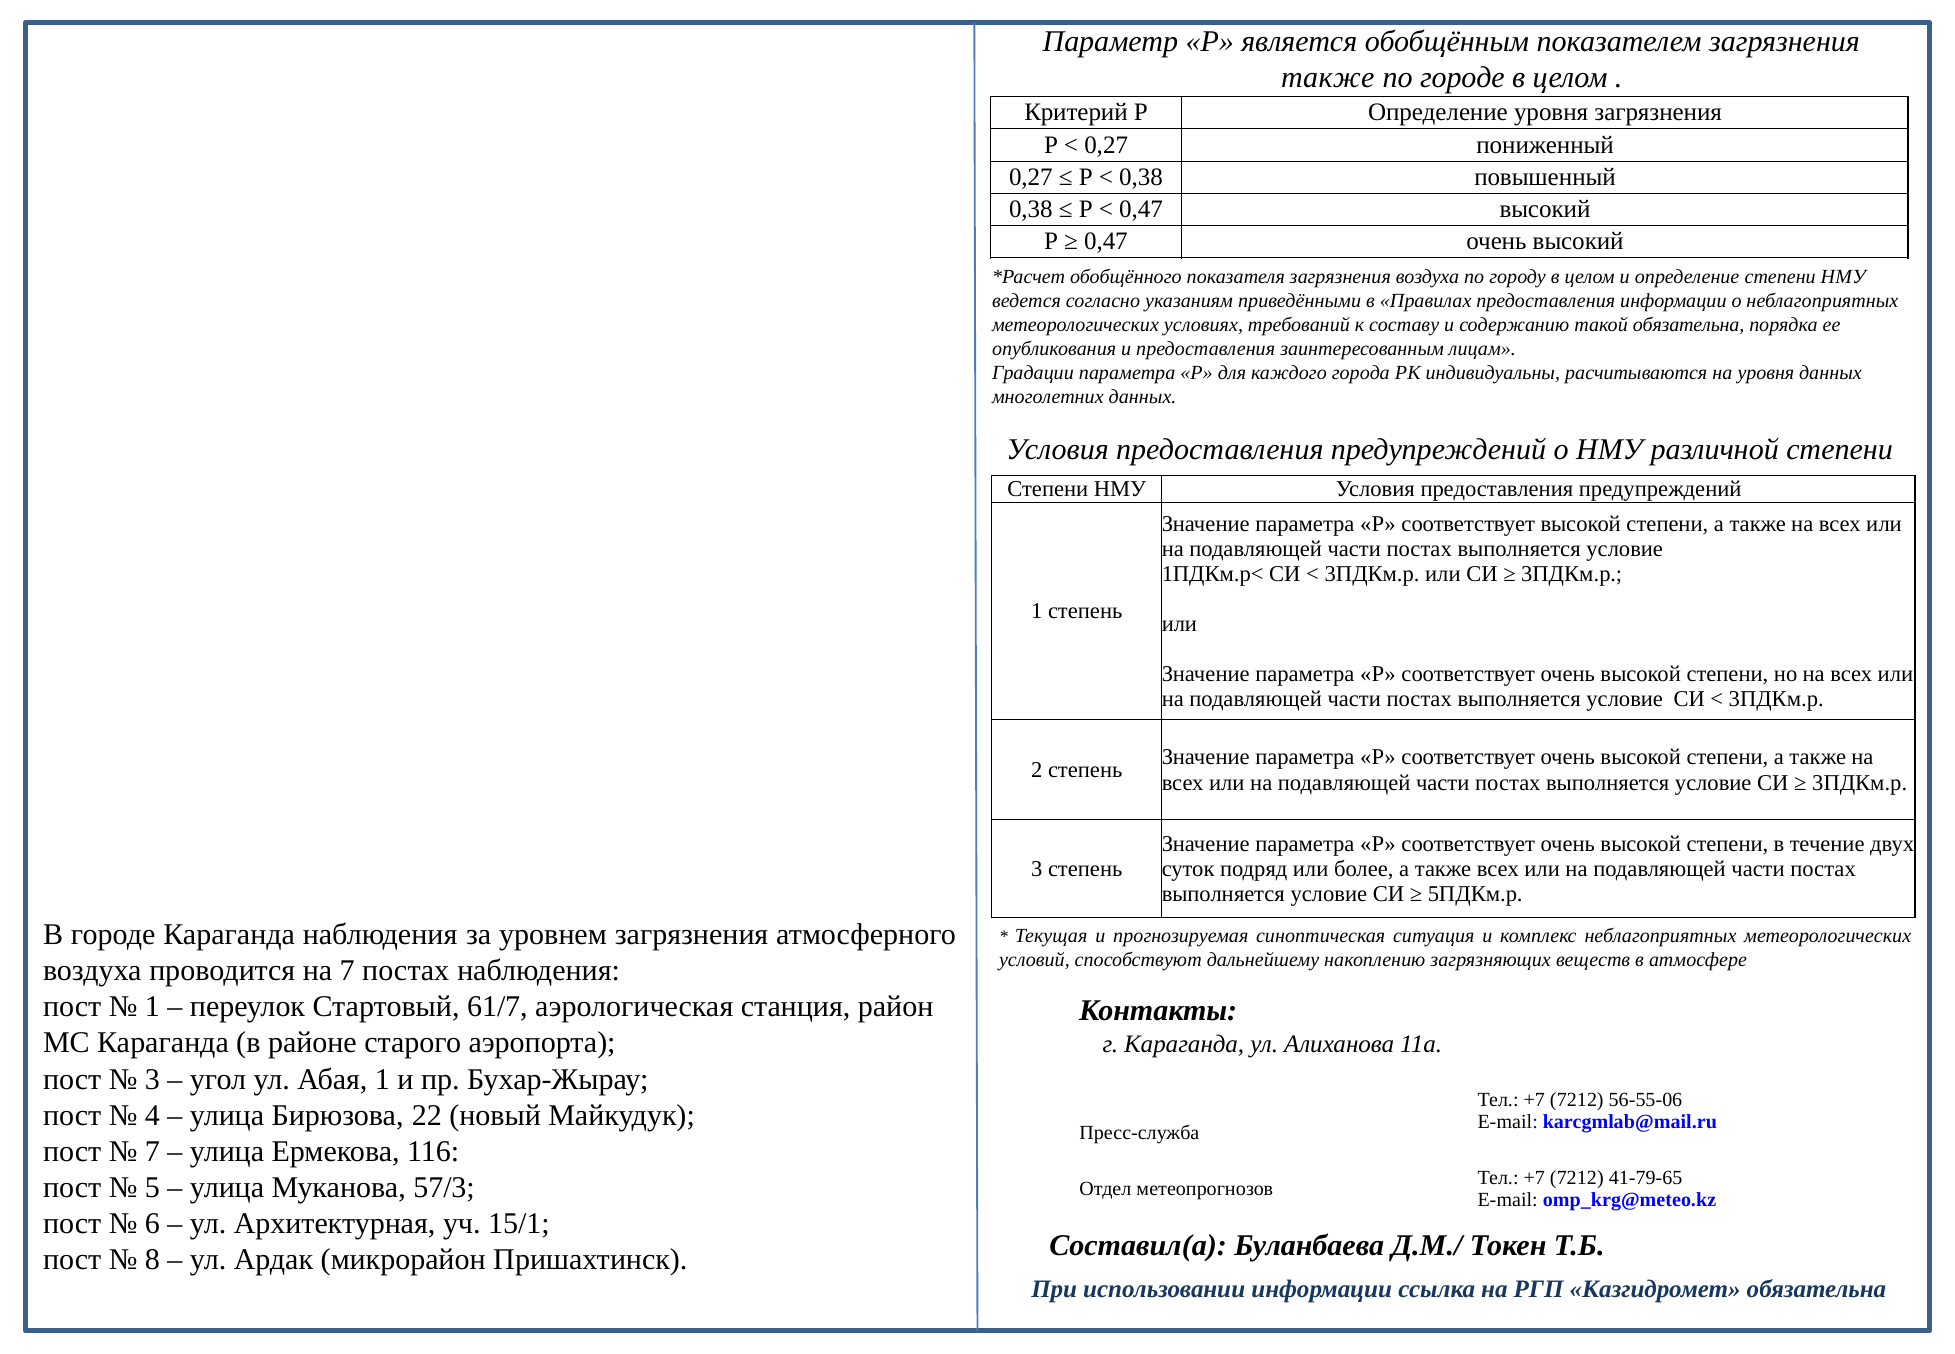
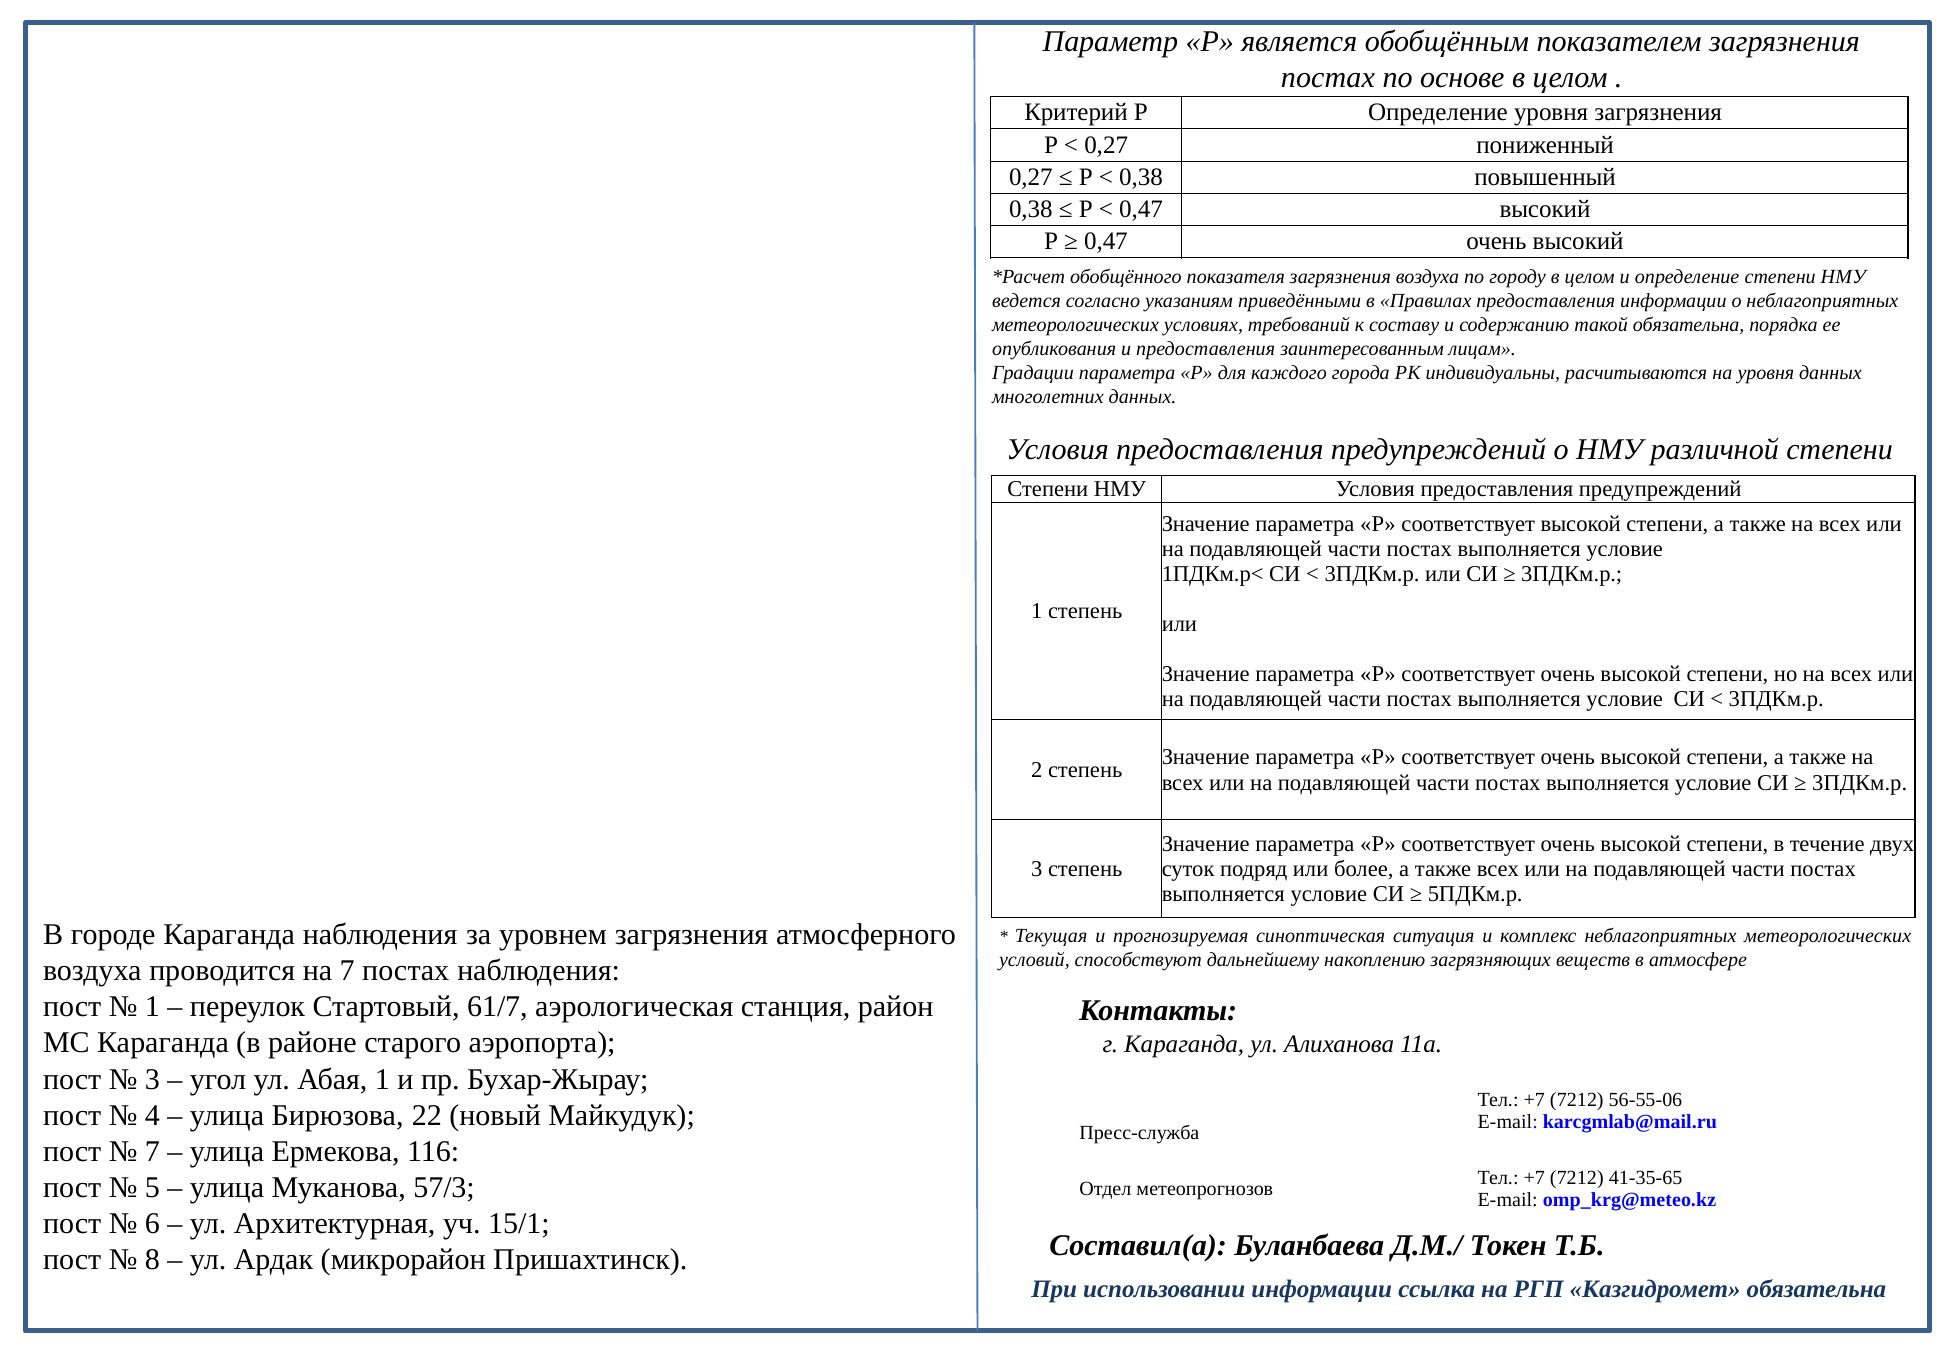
также: также -> постах (1328, 78)
по городе: городе -> основе (1462, 78)
41-79-65: 41-79-65 -> 41-35-65 (1646, 1177)
